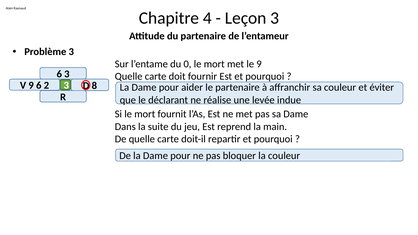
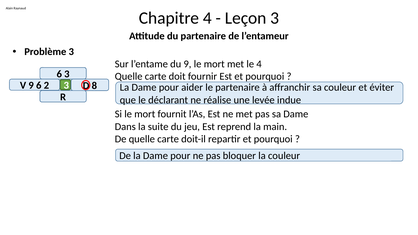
du 0: 0 -> 9 (187, 64)
le 9: 9 -> 4 (259, 64)
